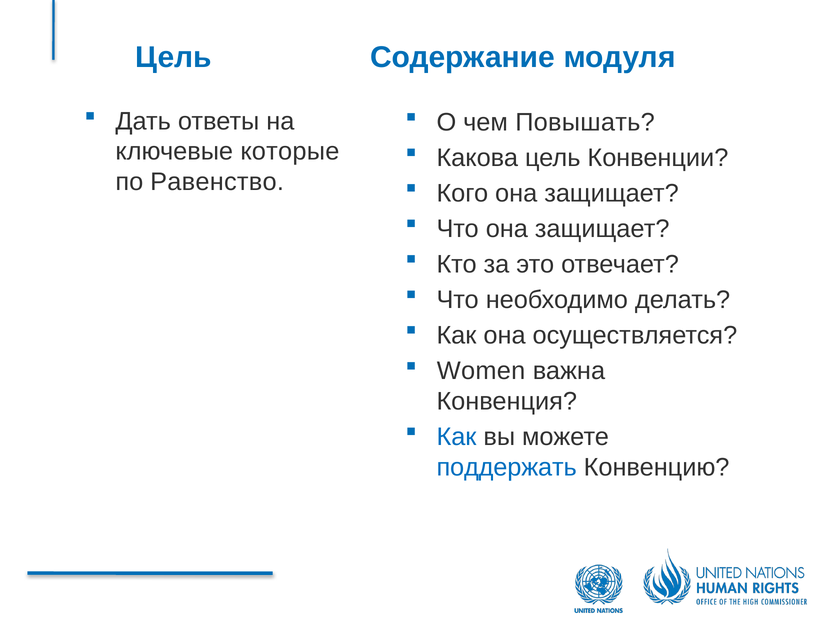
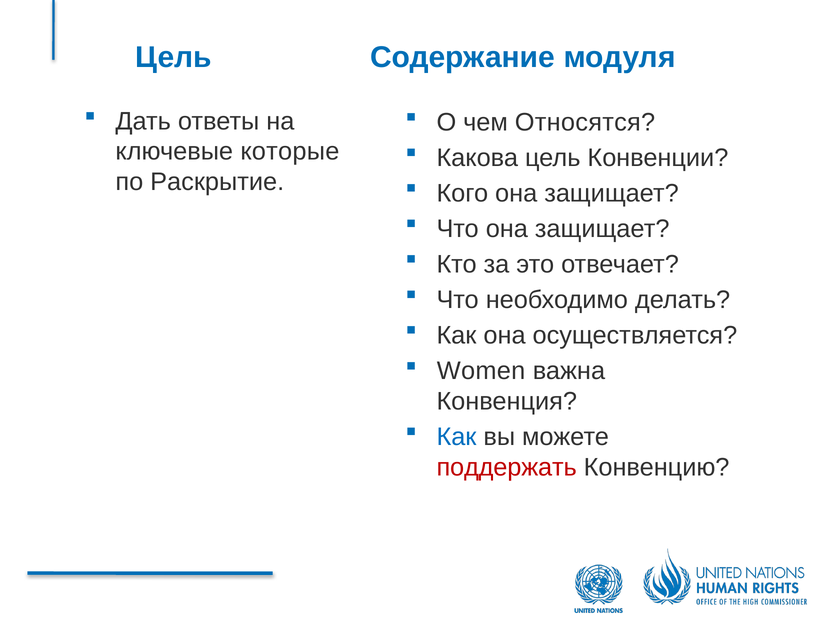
Повышать: Повышать -> Относятся (585, 122)
Равенство: Равенство -> Раскрытие (217, 182)
поддержать colour: blue -> red (507, 467)
